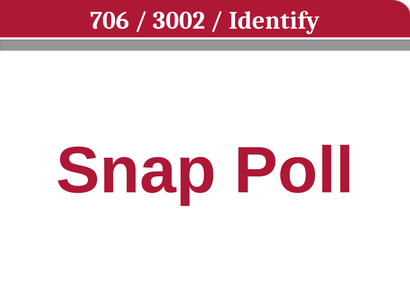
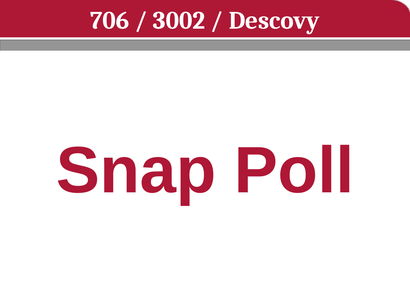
Identify: Identify -> Descovy (274, 20)
